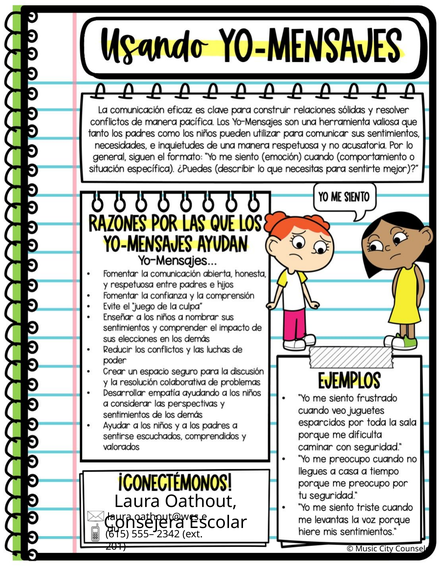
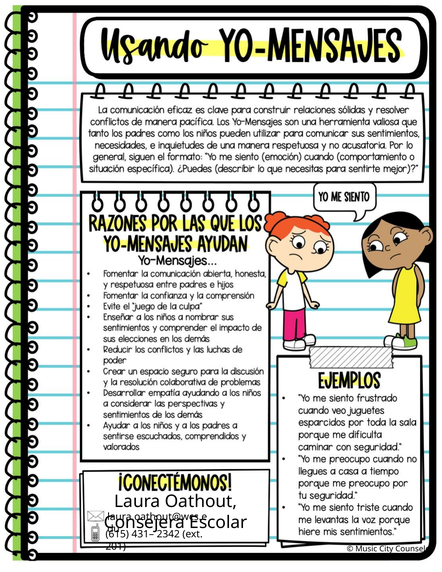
555–: 555– -> 431– (143, 534)
